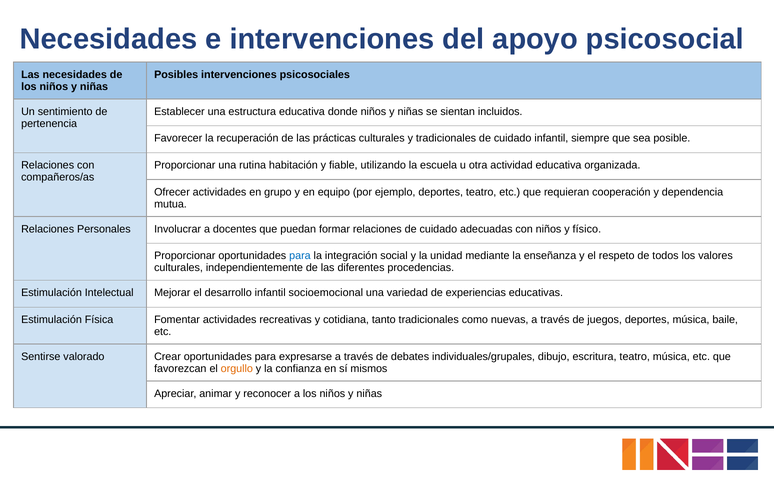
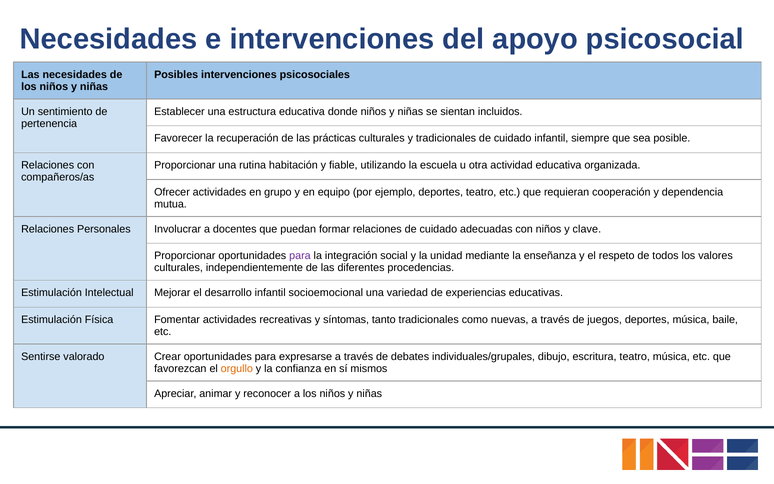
físico: físico -> clave (587, 229)
para colour: blue -> purple (300, 256)
cotidiana: cotidiana -> síntomas (346, 320)
